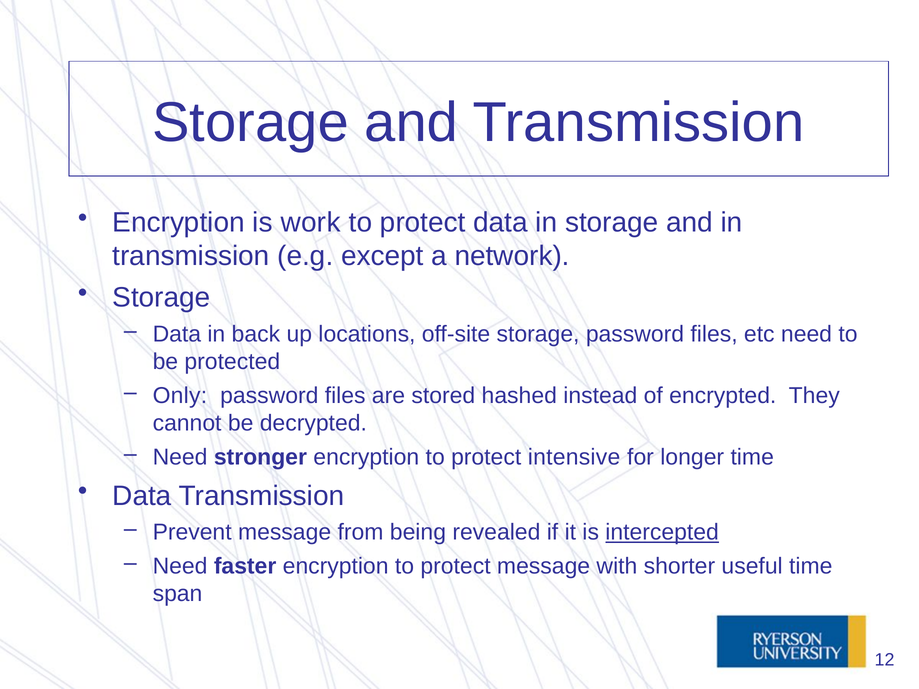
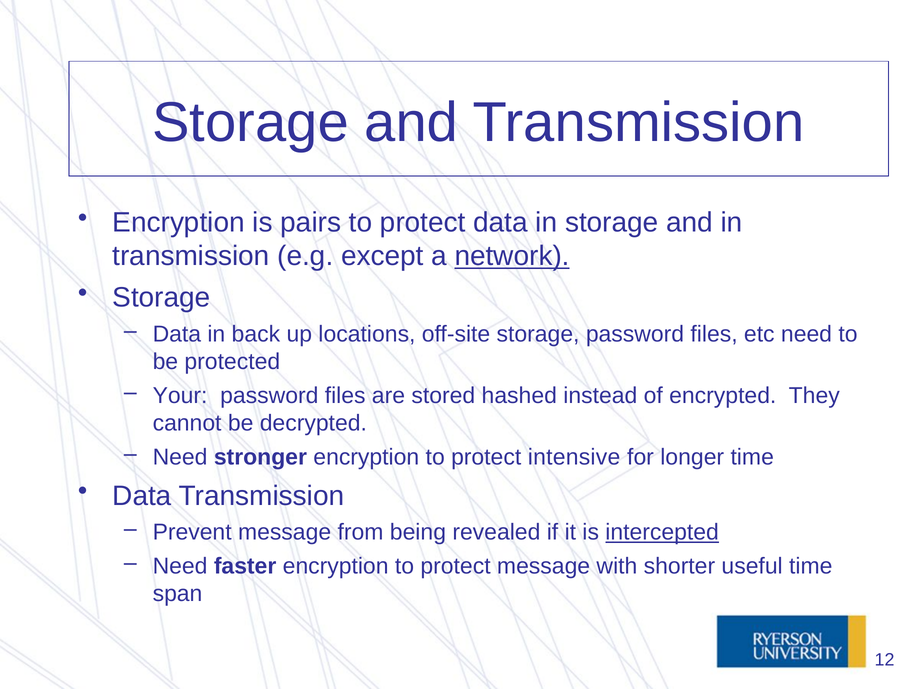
work: work -> pairs (311, 223)
network underline: none -> present (512, 256)
Only: Only -> Your (180, 396)
